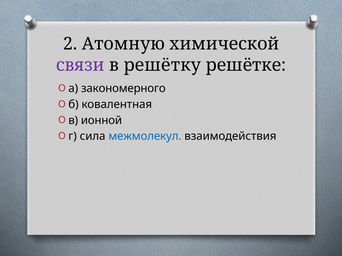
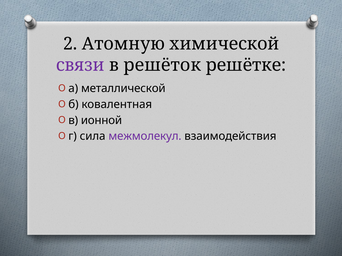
решётку: решётку -> решёток (162, 65)
закономерного: закономерного -> металлической (123, 89)
межмолекул colour: blue -> purple (145, 136)
